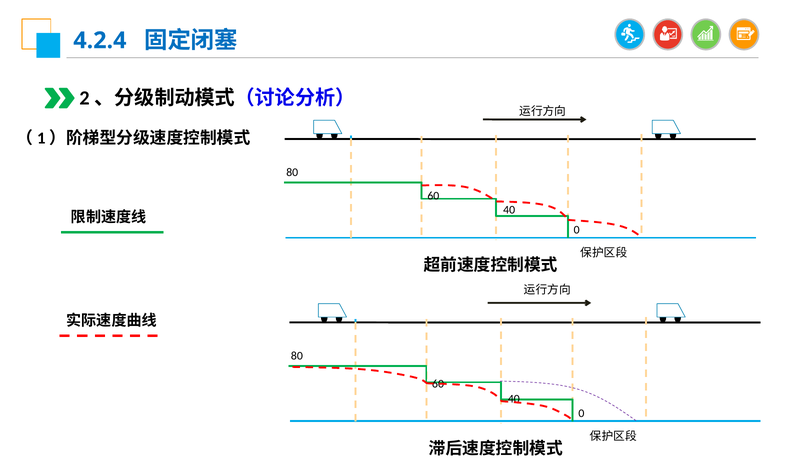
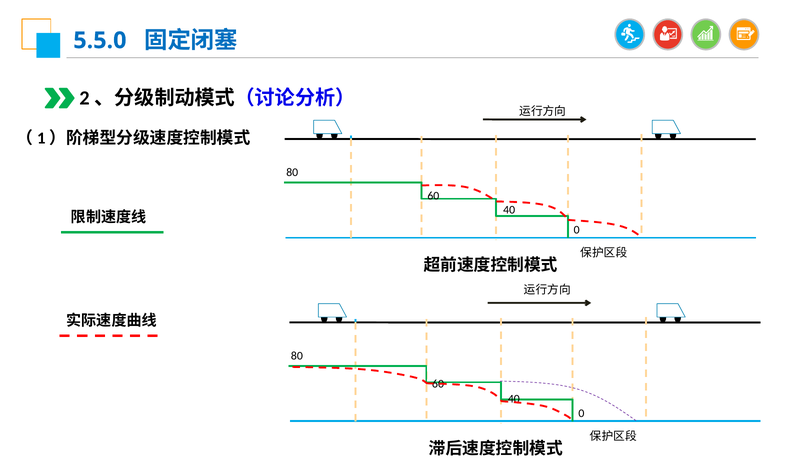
4.2.4: 4.2.4 -> 5.5.0 (100, 40)
